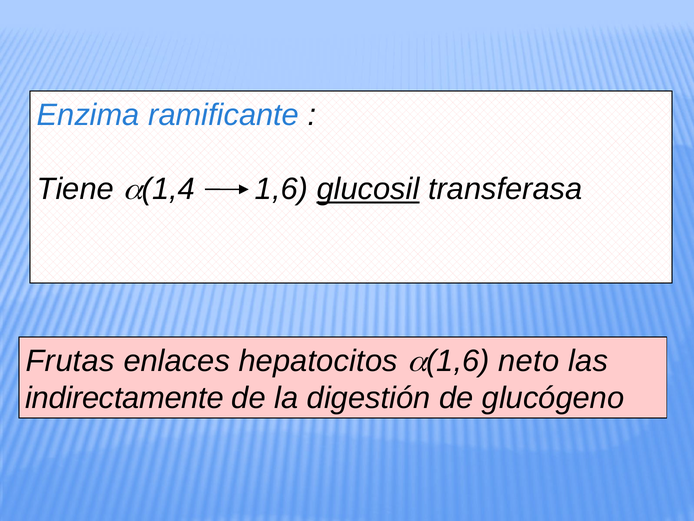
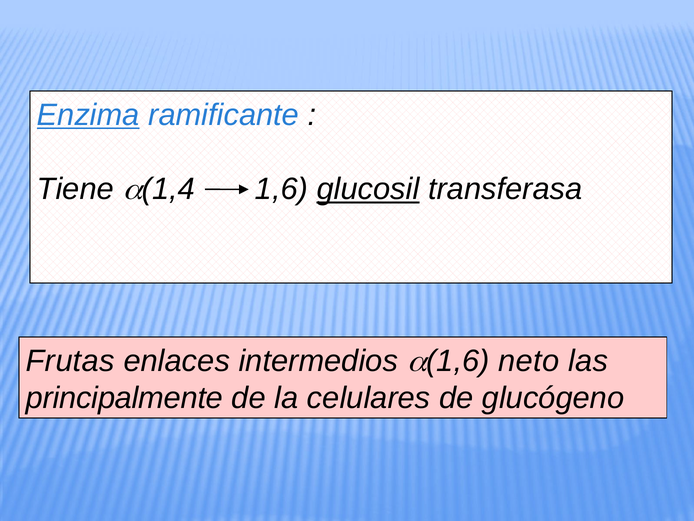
Enzima underline: none -> present (88, 115)
hepatocitos: hepatocitos -> intermedios (318, 361)
indirectamente: indirectamente -> principalmente (125, 398)
digestión: digestión -> celulares (369, 398)
